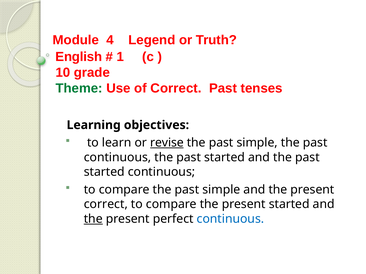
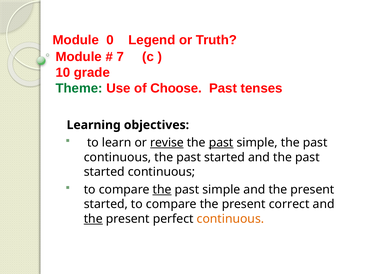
4: 4 -> 0 (110, 40)
English: English -> Module (79, 57)
1: 1 -> 7 (120, 57)
of Correct: Correct -> Choose (176, 89)
past underline: none -> present (221, 143)
the underline: none -> present (162, 190)
correct: correct -> started (106, 205)
present started: started -> correct (289, 205)
continuous colour: blue -> orange (230, 219)
